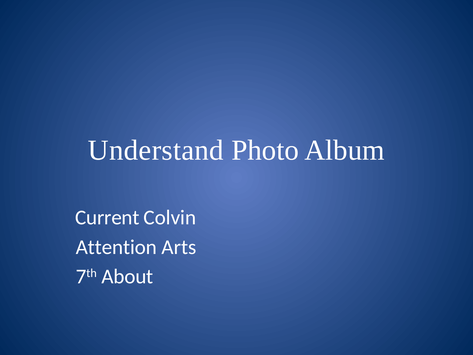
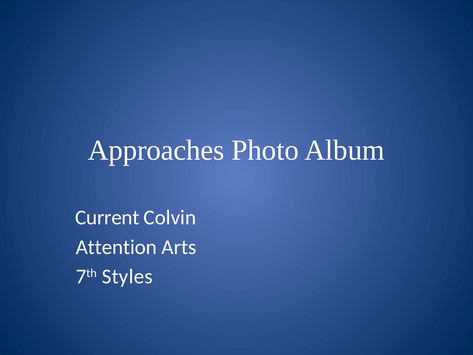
Understand: Understand -> Approaches (156, 150)
About: About -> Styles (127, 276)
